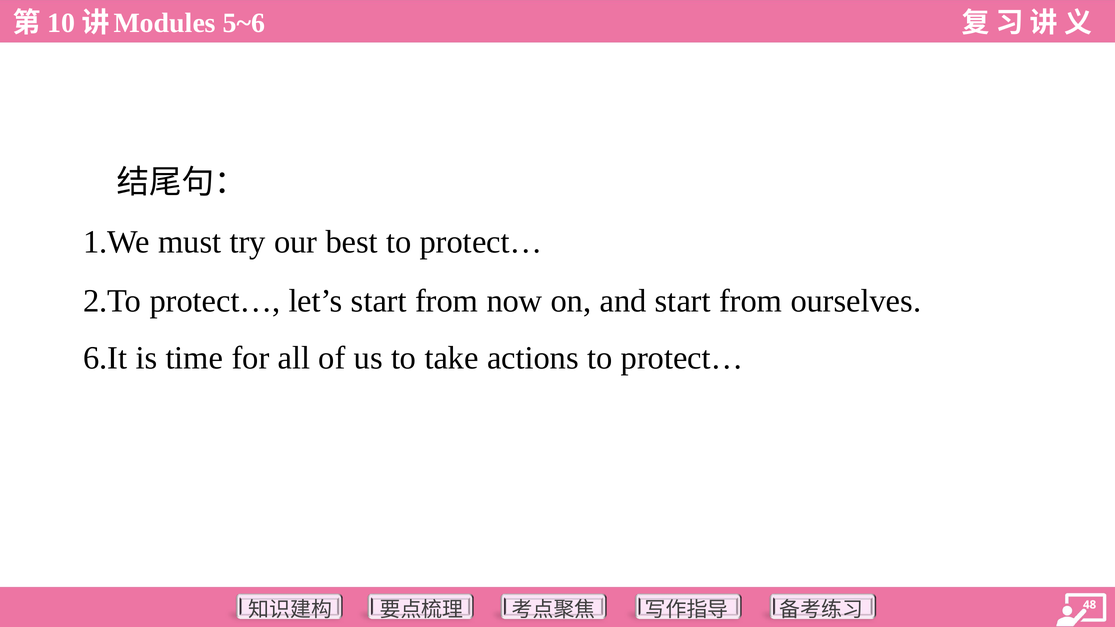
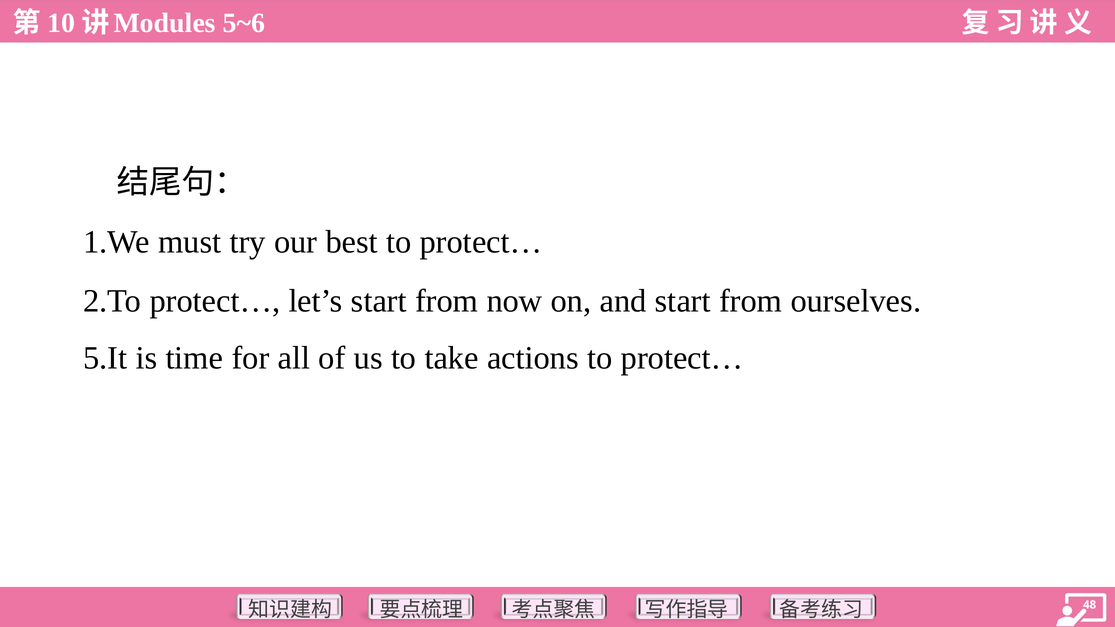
6.It: 6.It -> 5.It (105, 358)
